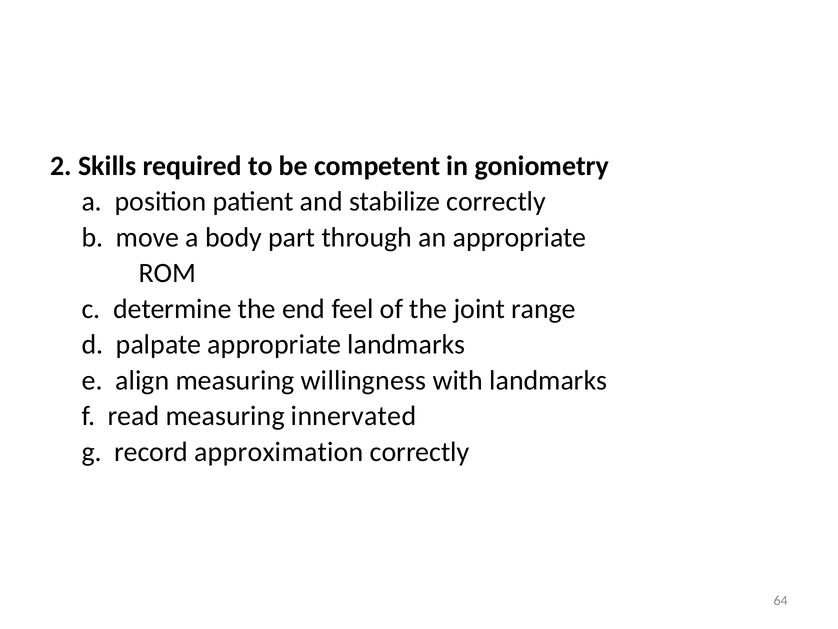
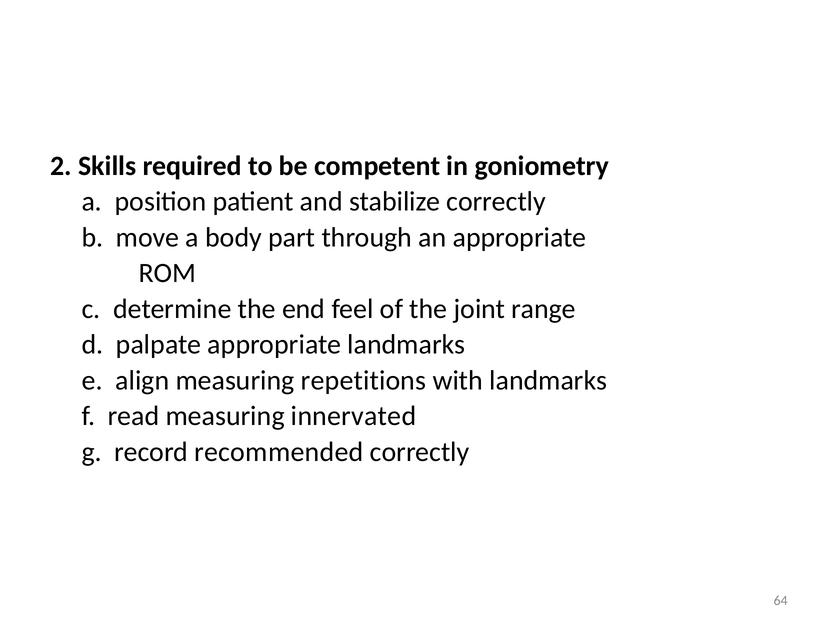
willingness: willingness -> repetitions (364, 380)
approximation: approximation -> recommended (279, 452)
